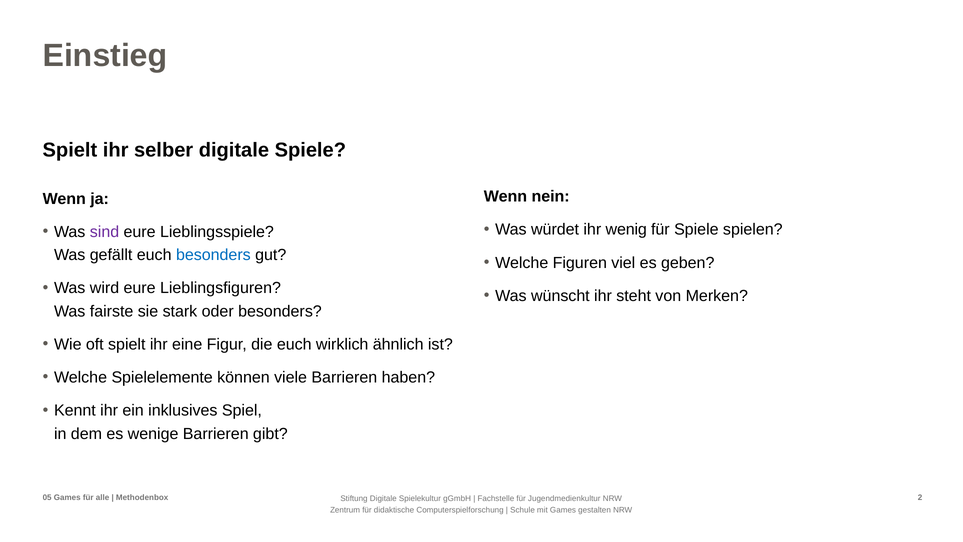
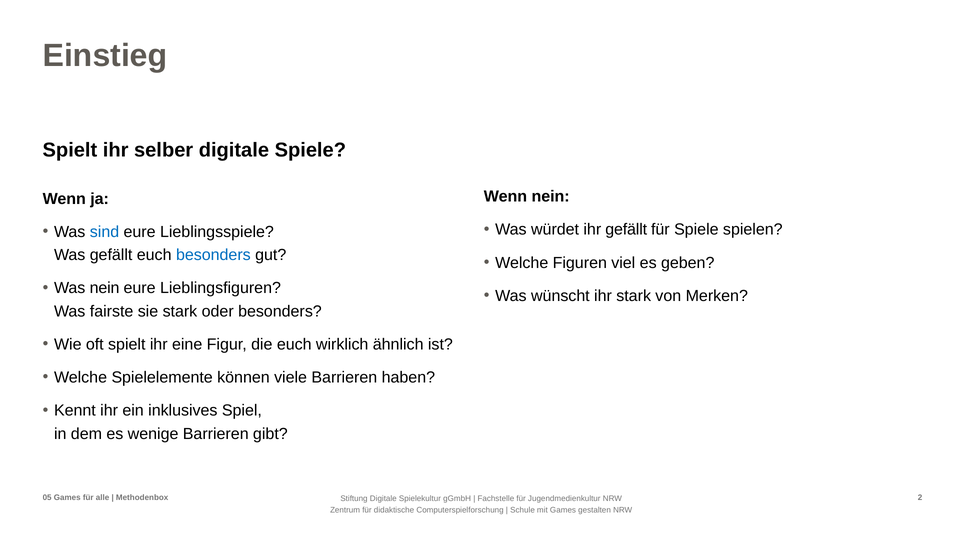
ihr wenig: wenig -> gefällt (626, 230)
sind colour: purple -> blue (105, 232)
Was wird: wird -> nein (105, 288)
ihr steht: steht -> stark (634, 296)
